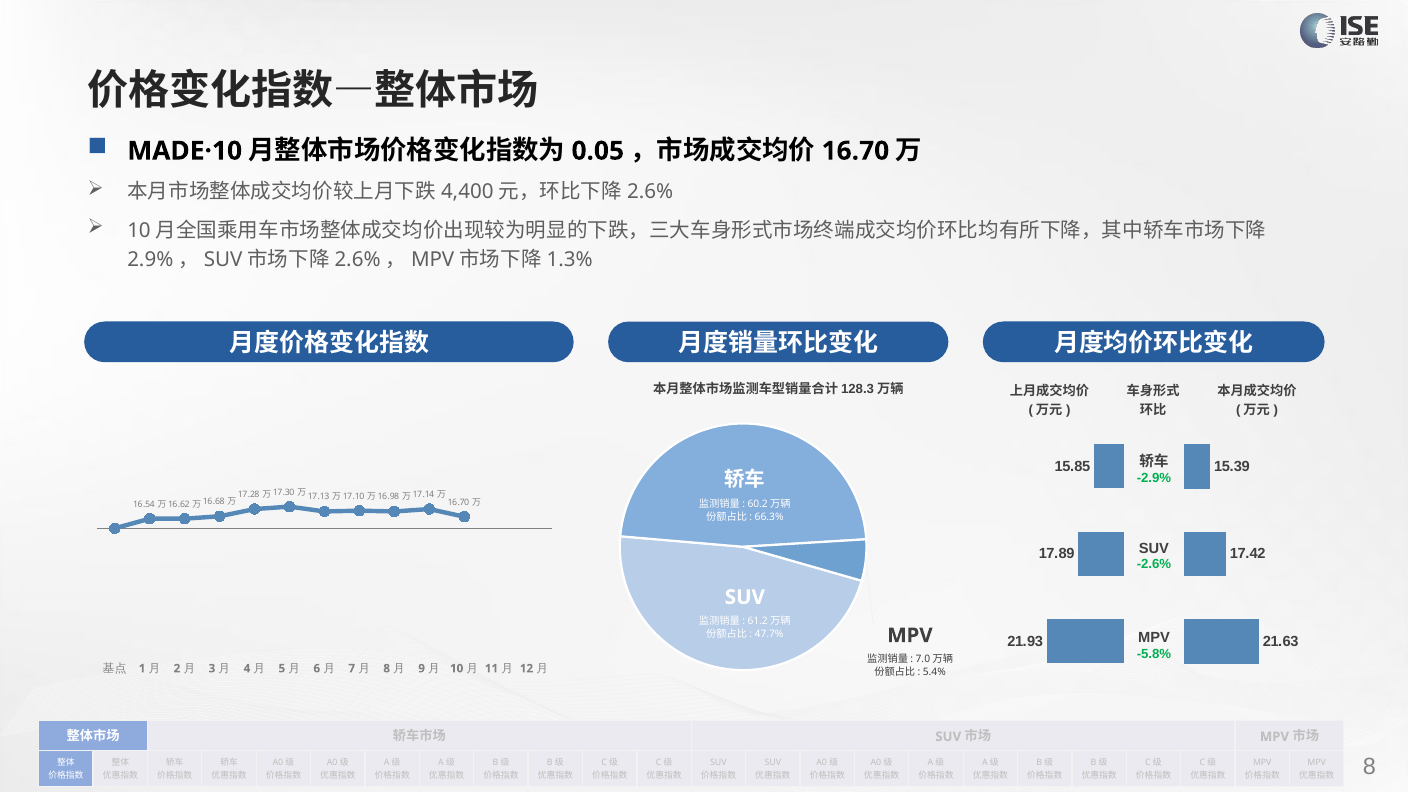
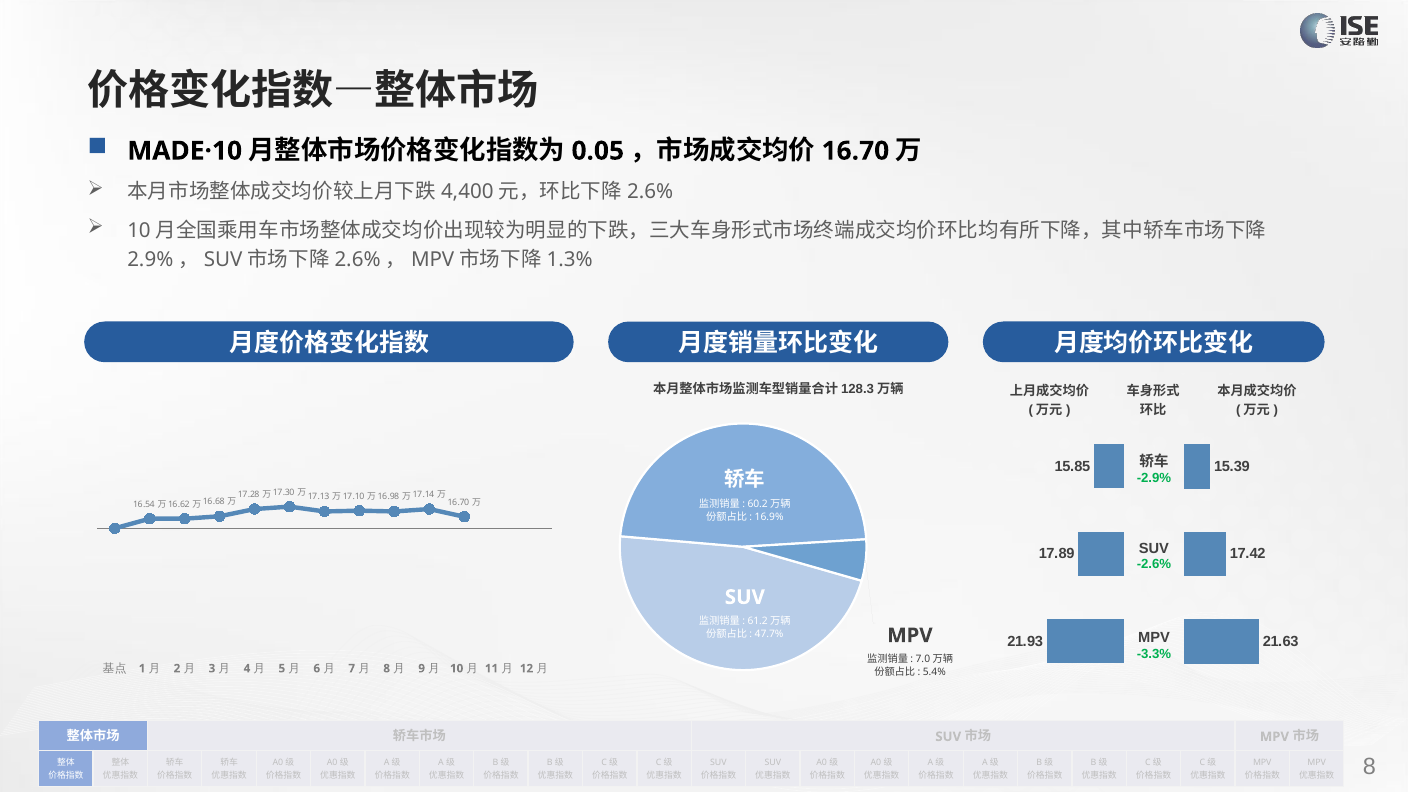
66.3%: 66.3% -> 16.9% (769, 517)
-5.8%: -5.8% -> -3.3% (1154, 654)
